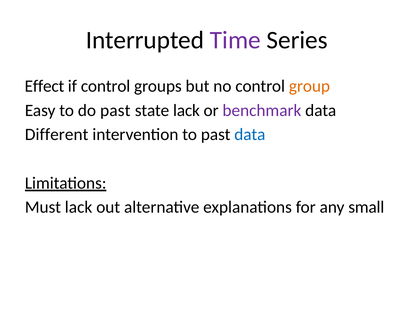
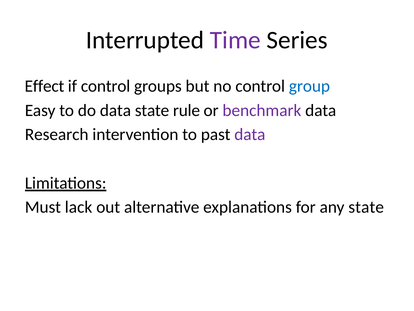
group colour: orange -> blue (309, 86)
do past: past -> data (115, 110)
state lack: lack -> rule (186, 110)
Different: Different -> Research (57, 134)
data colour: blue -> purple (250, 134)
any small: small -> state (366, 207)
